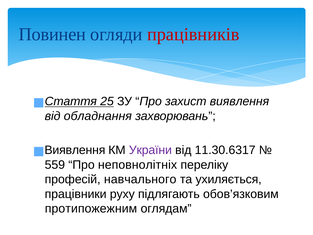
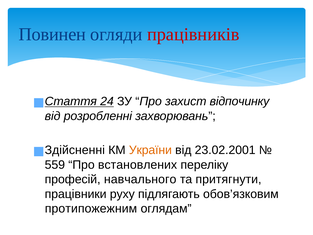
25: 25 -> 24 (107, 101)
захист виявлення: виявлення -> відпочинку (240, 101)
обладнання: обладнання -> розробленні (98, 116)
Виявлення: Виявлення -> Здійсненні (75, 150)
України colour: purple -> orange (150, 150)
11.30.6317: 11.30.6317 -> 23.02.2001 (225, 150)
неповнолітніх: неповнолітніх -> встановлених (138, 165)
ухиляється: ухиляється -> притягнути (228, 179)
